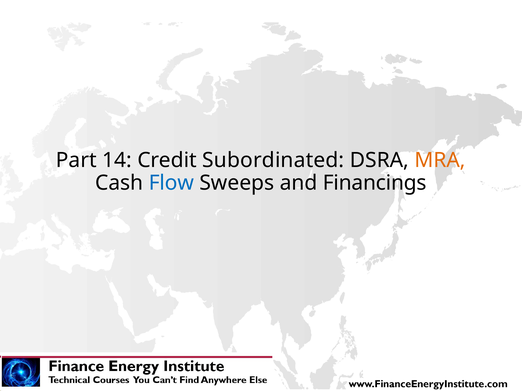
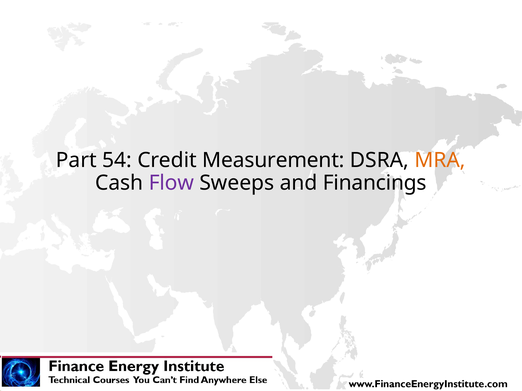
14: 14 -> 54 (117, 161)
Subordinated: Subordinated -> Measurement (273, 161)
Flow colour: blue -> purple (171, 183)
